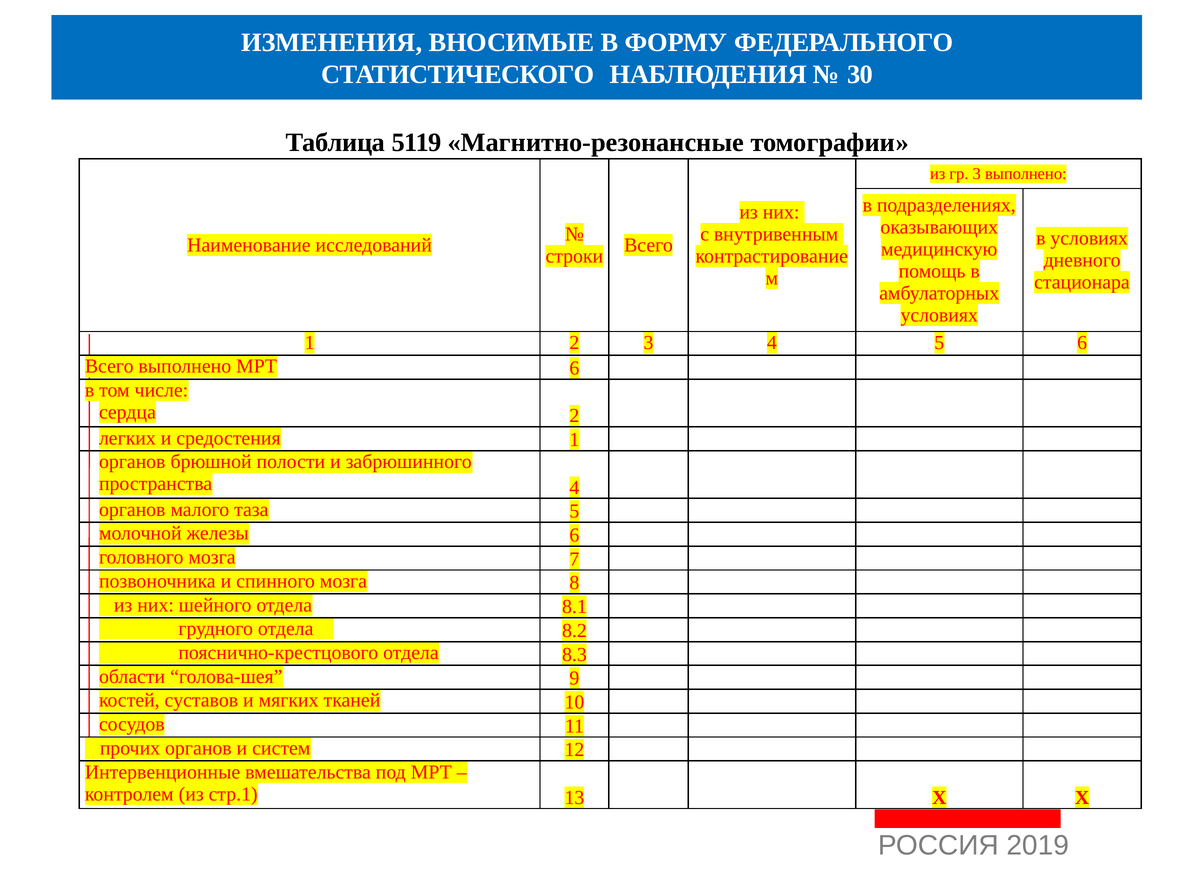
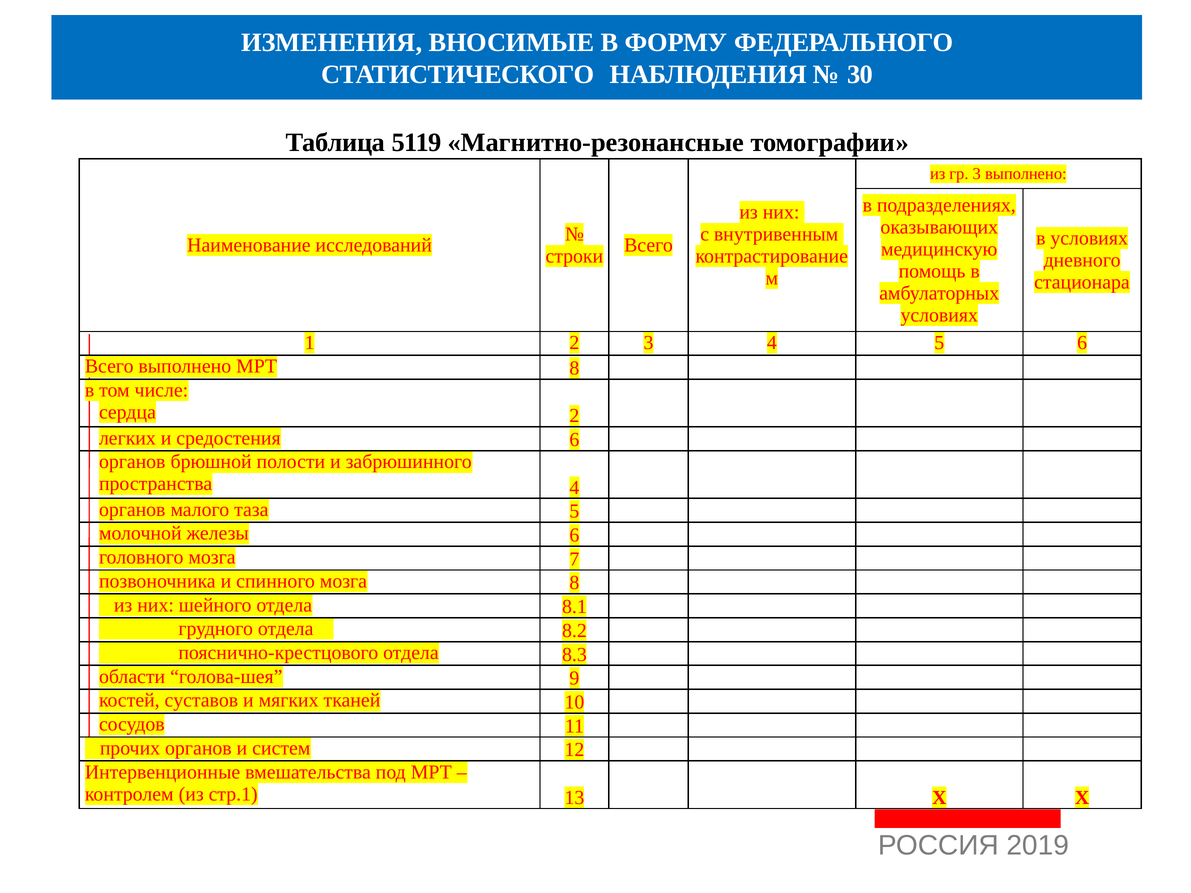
МРТ 6: 6 -> 8 (574, 368)
средостения 1: 1 -> 6 (574, 440)
